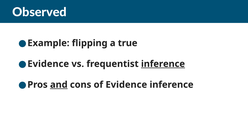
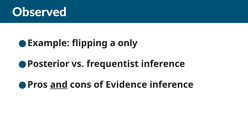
true: true -> only (128, 43)
Evidence: Evidence -> Posterior (48, 64)
inference underline: present -> none (163, 64)
